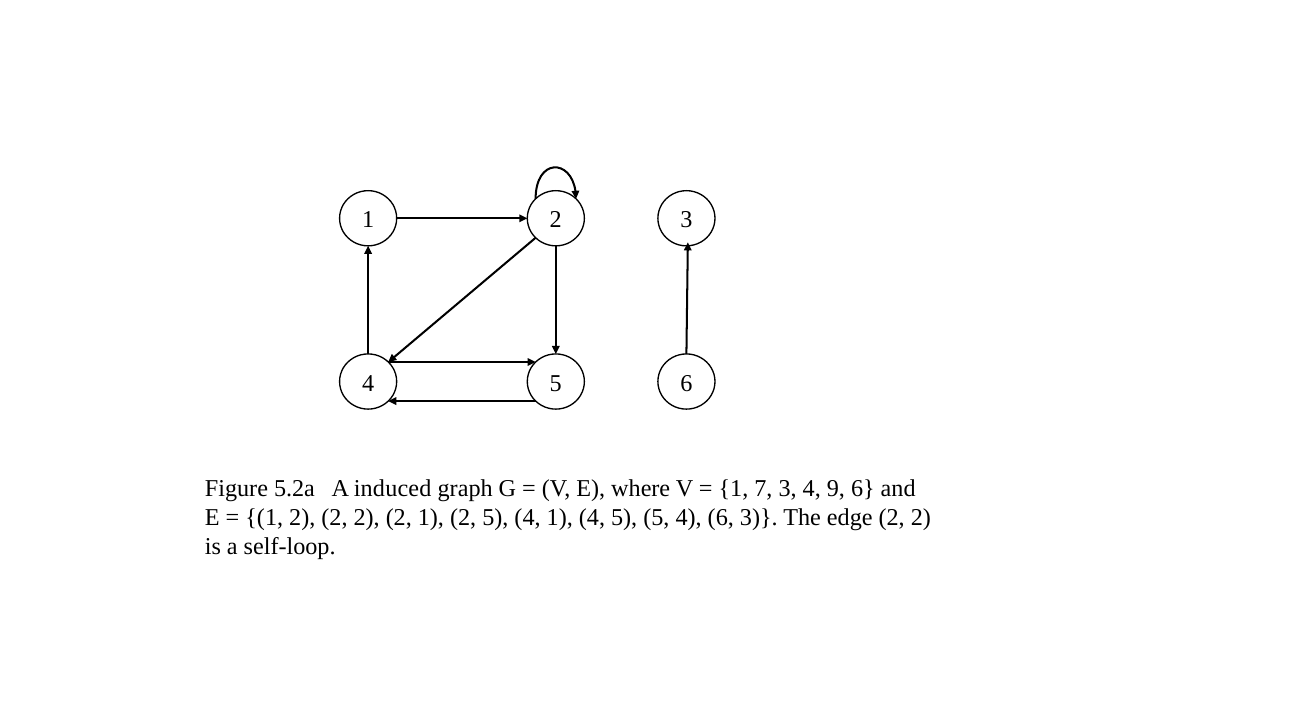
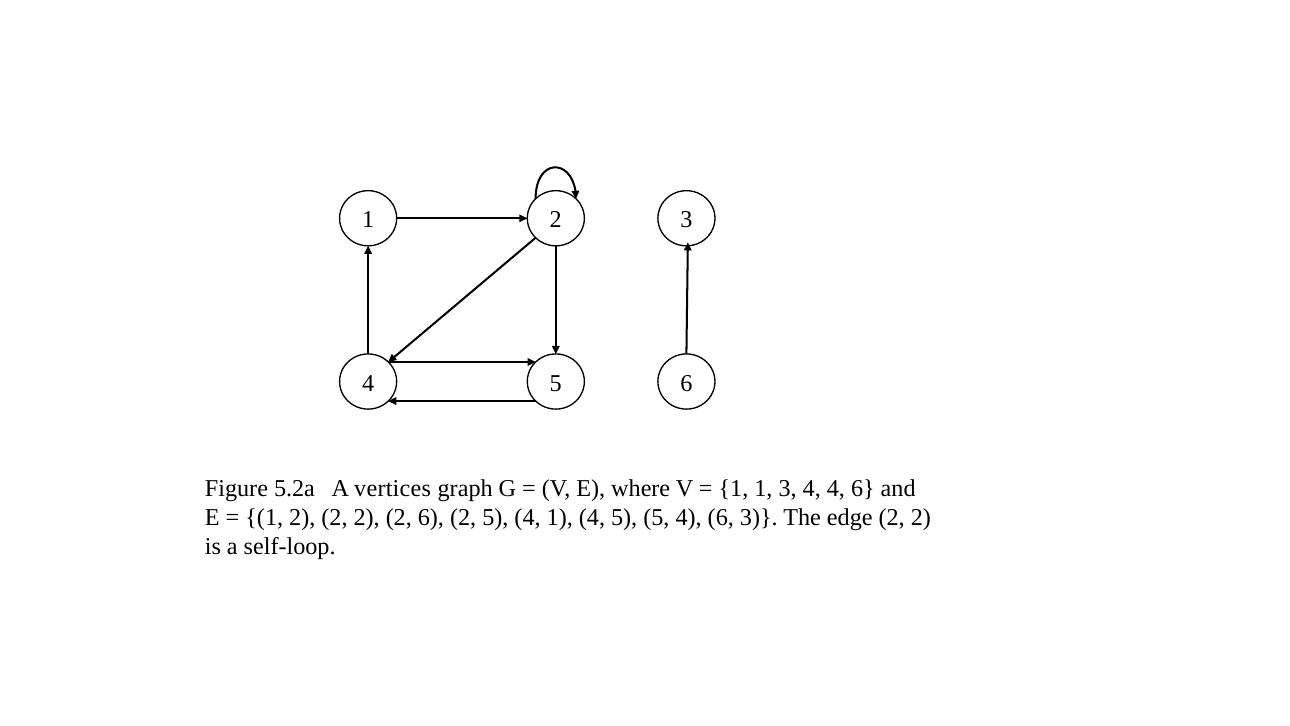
induced: induced -> vertices (393, 488)
1 7: 7 -> 1 (763, 488)
4 9: 9 -> 4 (836, 488)
2 1: 1 -> 6 (431, 517)
